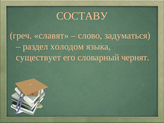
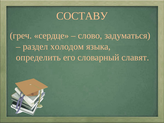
славят: славят -> сердце (51, 36)
существует: существует -> определить (38, 57)
чернят: чернят -> славят (135, 57)
